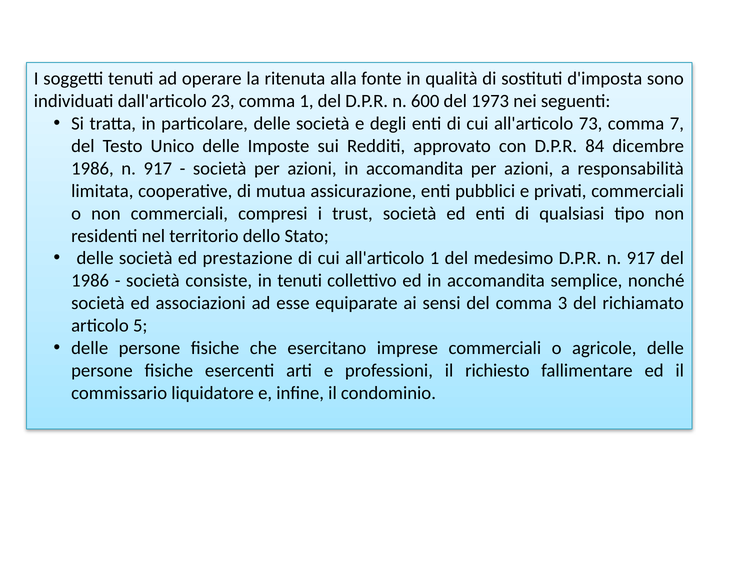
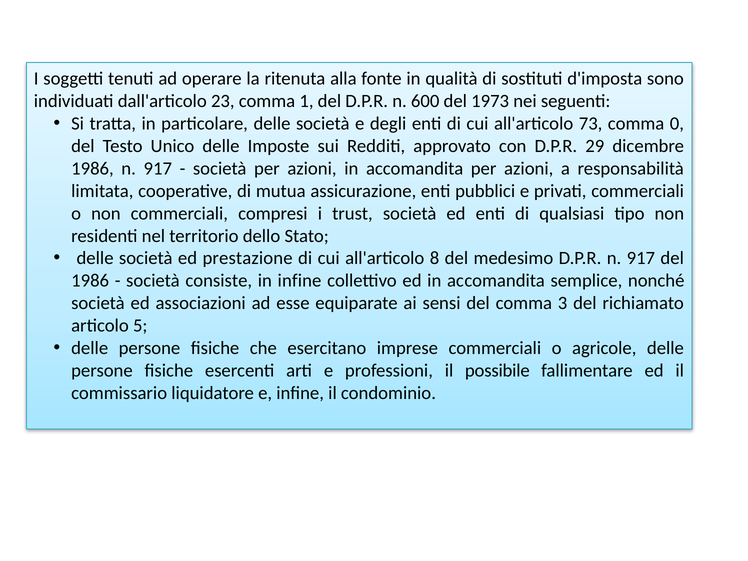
7: 7 -> 0 (677, 124)
84: 84 -> 29 (595, 146)
all'articolo 1: 1 -> 8 (435, 258)
in tenuti: tenuti -> infine (300, 281)
richiesto: richiesto -> possibile (497, 370)
